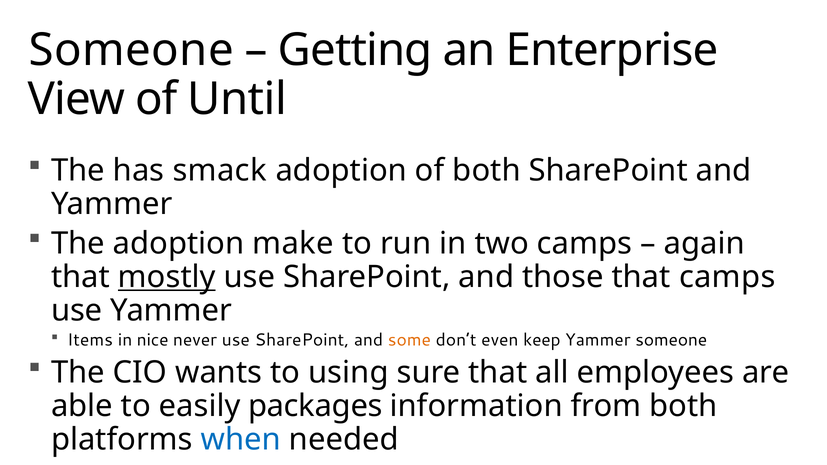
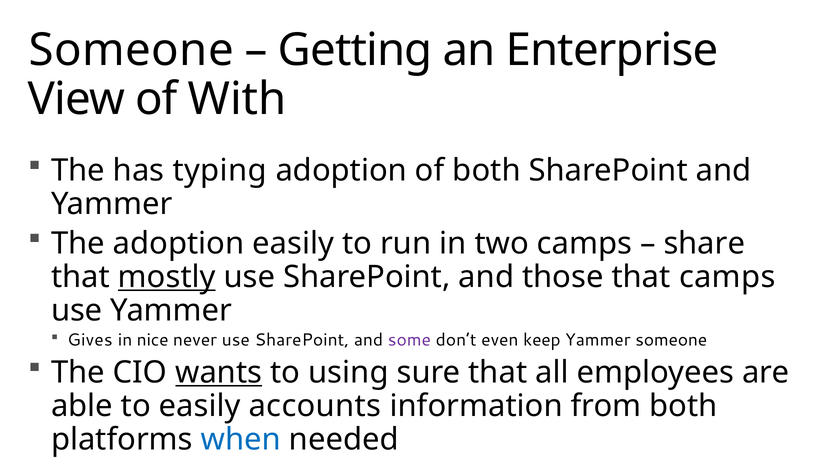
Until: Until -> With (237, 99)
smack: smack -> typing (220, 170)
adoption make: make -> easily (293, 244)
again: again -> share (704, 244)
Items: Items -> Gives (90, 340)
some colour: orange -> purple (409, 340)
wants underline: none -> present (219, 373)
packages: packages -> accounts (315, 406)
